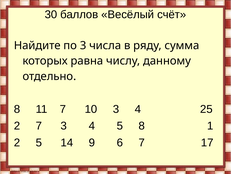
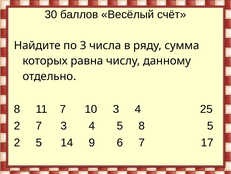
8 1: 1 -> 5 (210, 125)
